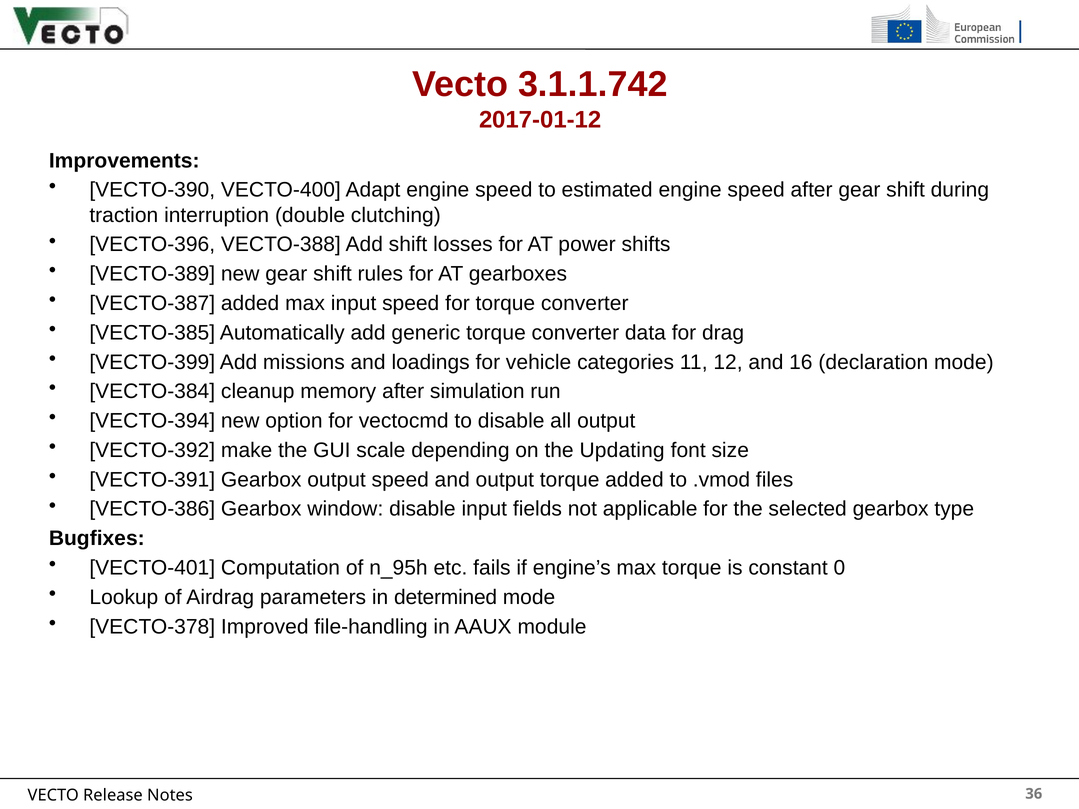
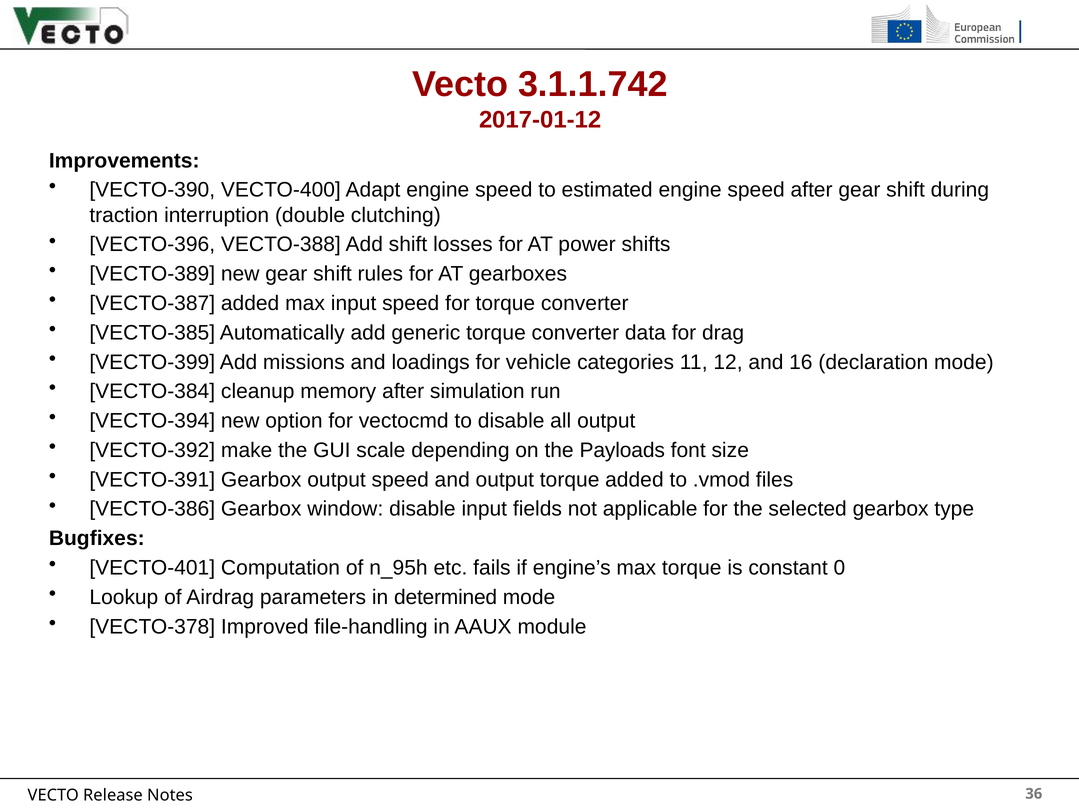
Updating: Updating -> Payloads (622, 450)
